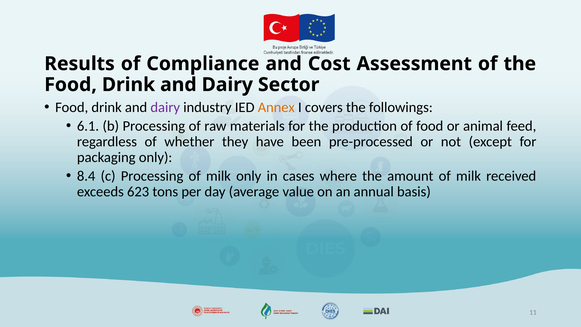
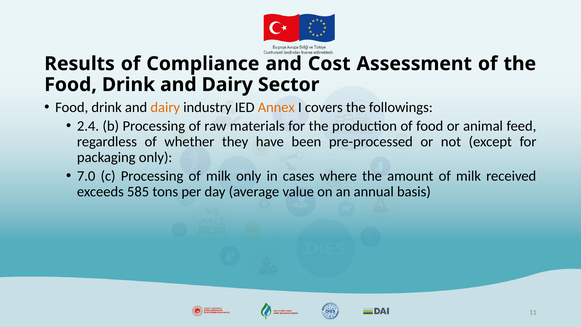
dairy colour: purple -> orange (165, 107)
6.1: 6.1 -> 2.4 (88, 126)
8.4: 8.4 -> 7.0 (86, 176)
623: 623 -> 585 (138, 192)
